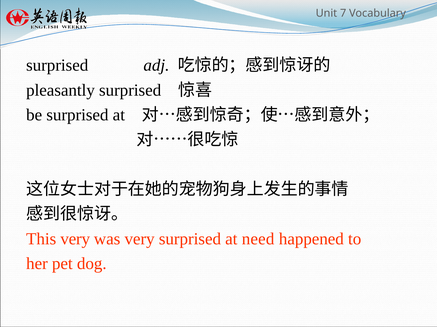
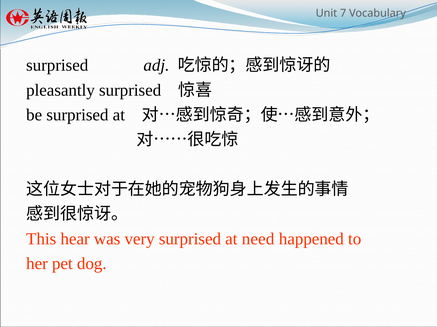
This very: very -> hear (75, 239)
